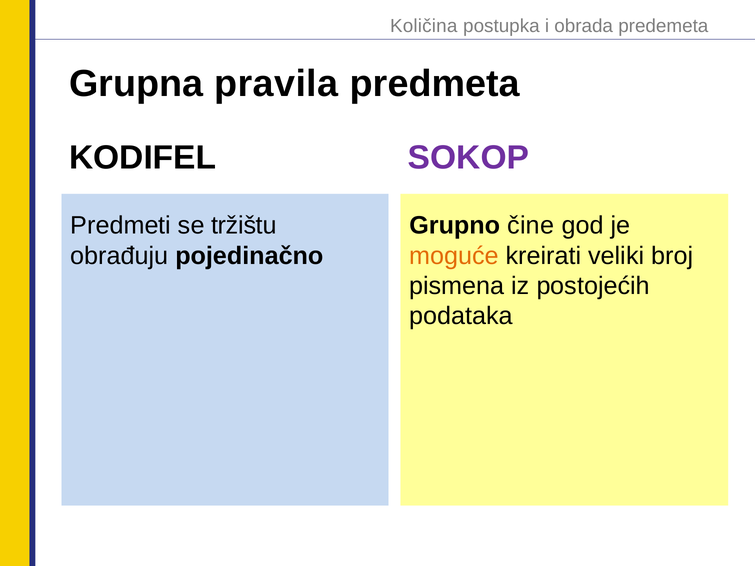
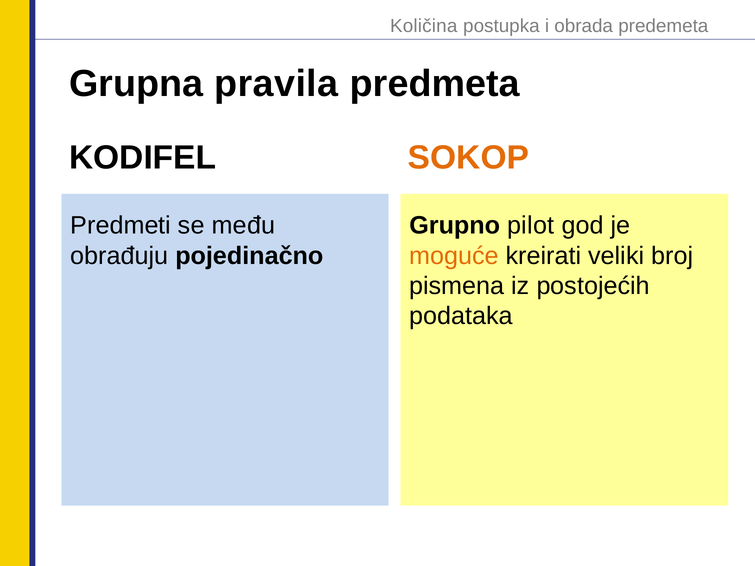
SOKOP colour: purple -> orange (469, 158)
tržištu: tržištu -> među (244, 226)
čine: čine -> pilot (531, 226)
